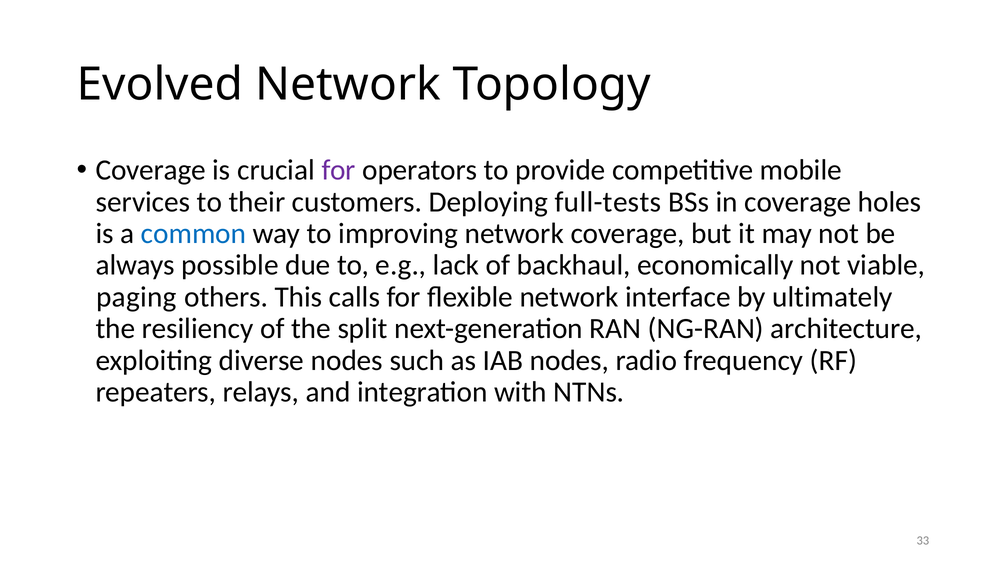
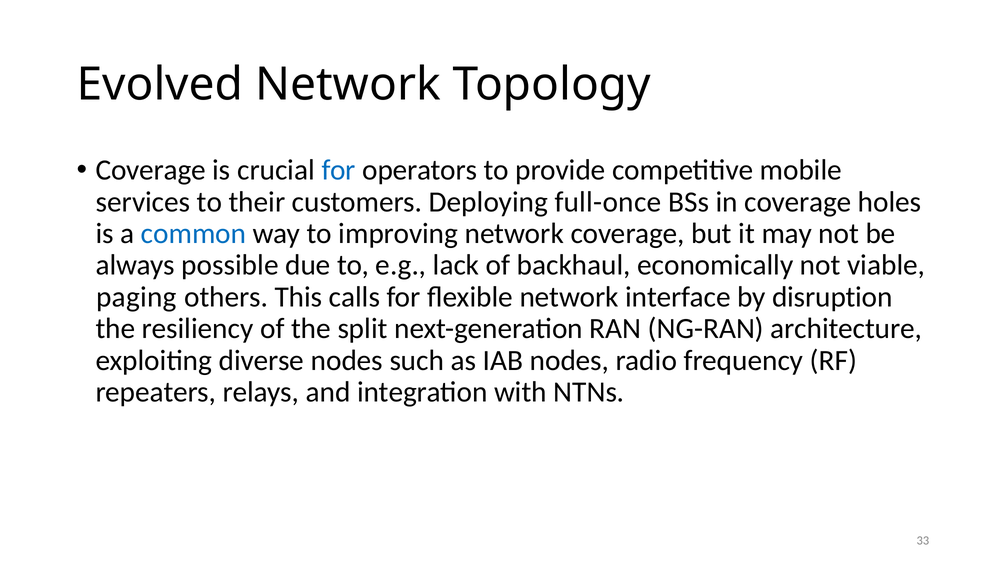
for colour: purple -> blue (339, 170)
full-tests: full-tests -> full-once (608, 202)
ultimately: ultimately -> disruption (832, 297)
